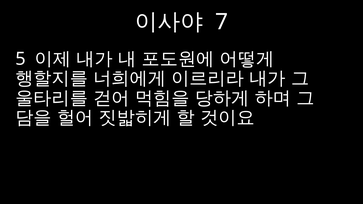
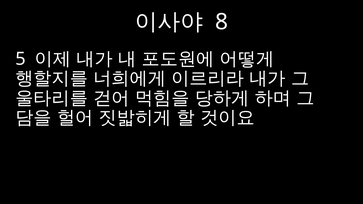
7: 7 -> 8 (222, 22)
